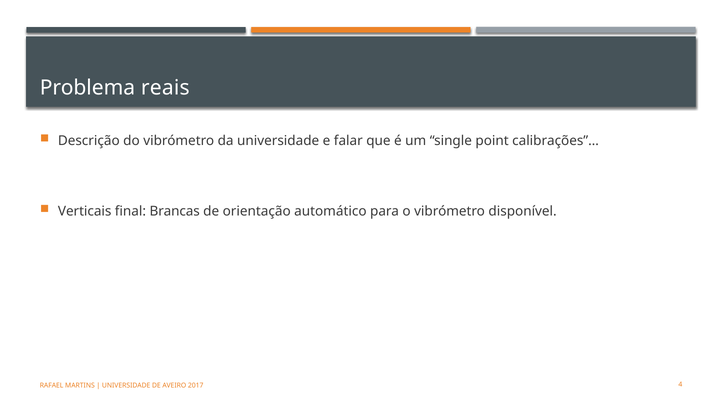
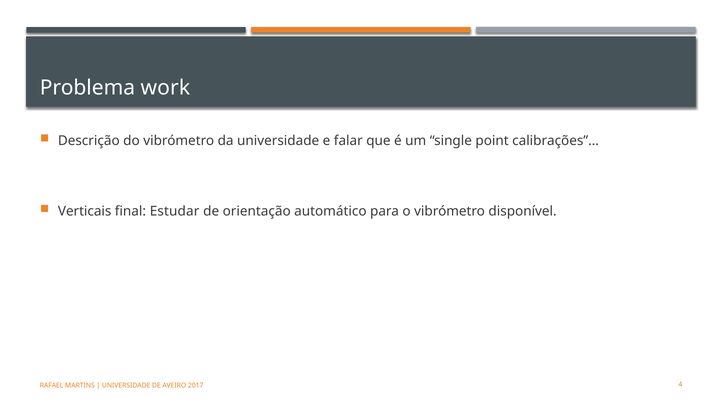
reais: reais -> work (165, 88)
Brancas: Brancas -> Estudar (175, 211)
